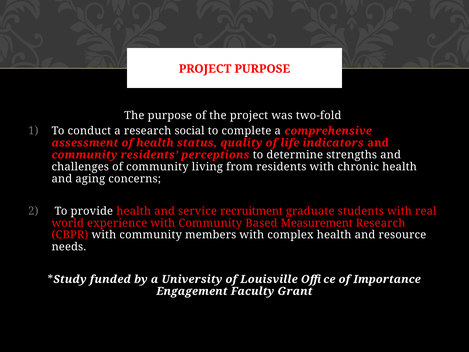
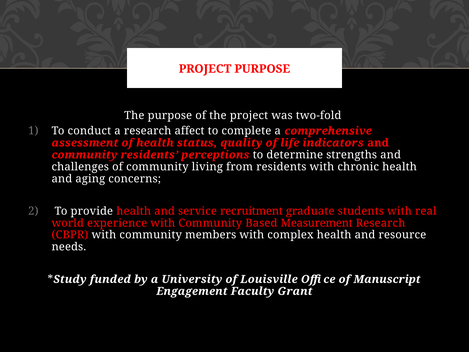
social: social -> affect (190, 131)
Importance: Importance -> Manuscript (387, 279)
